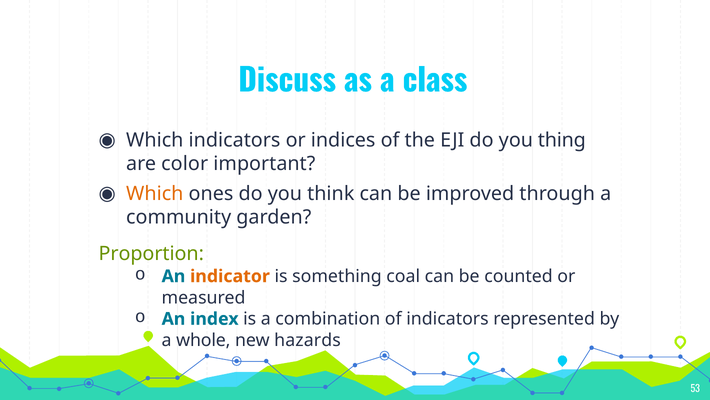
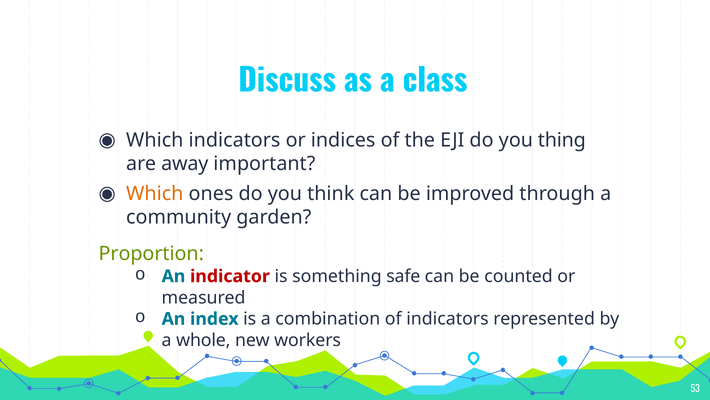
color: color -> away (185, 164)
indicator colour: orange -> red (230, 276)
coal: coal -> safe (403, 276)
hazards: hazards -> workers (308, 340)
